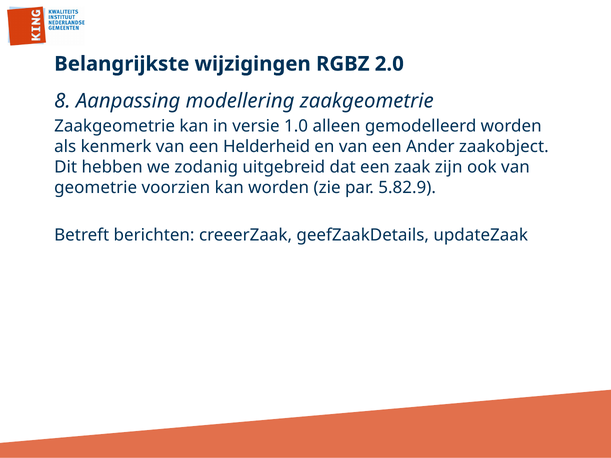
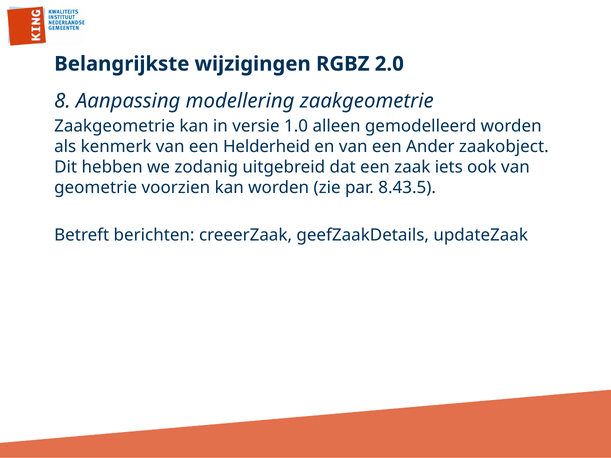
zijn: zijn -> iets (449, 167)
5.82.9: 5.82.9 -> 8.43.5 (407, 188)
